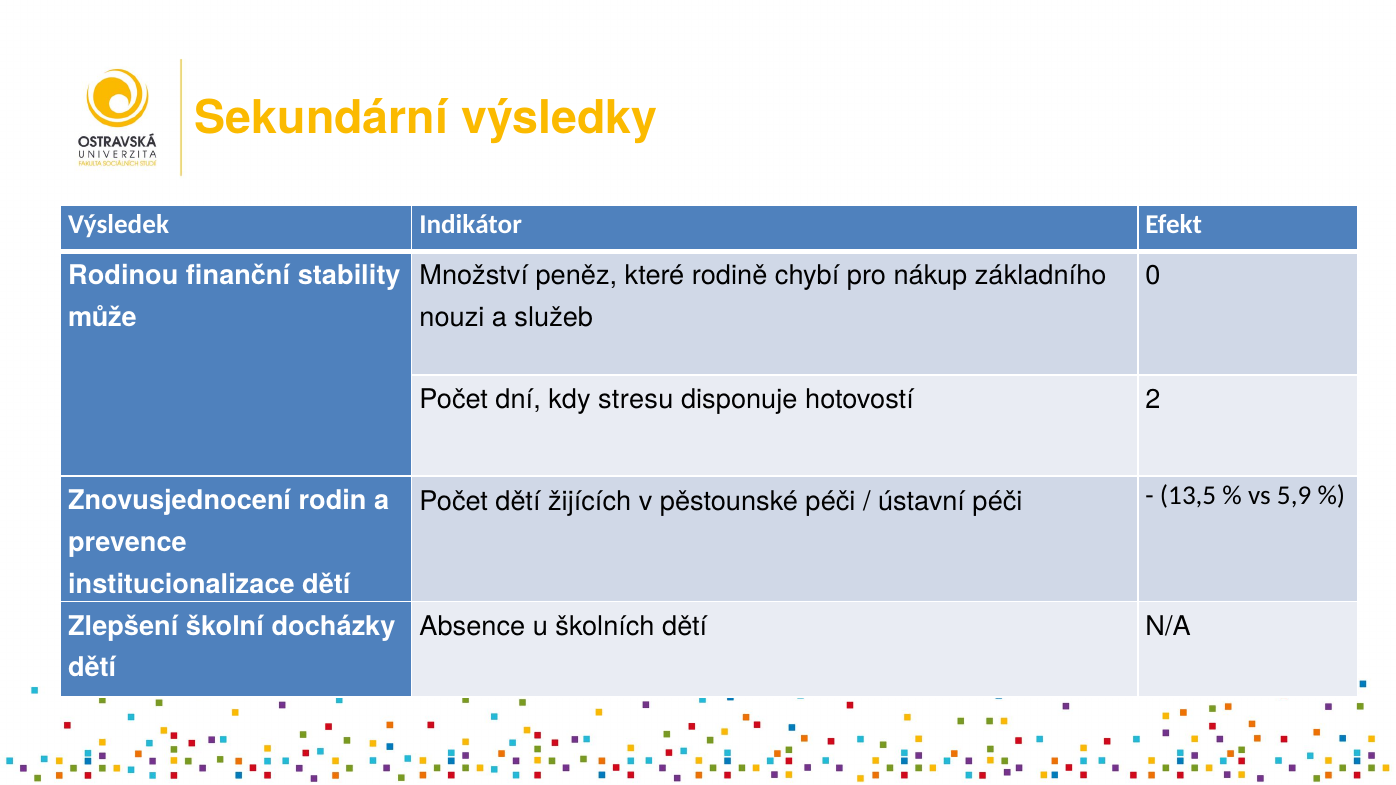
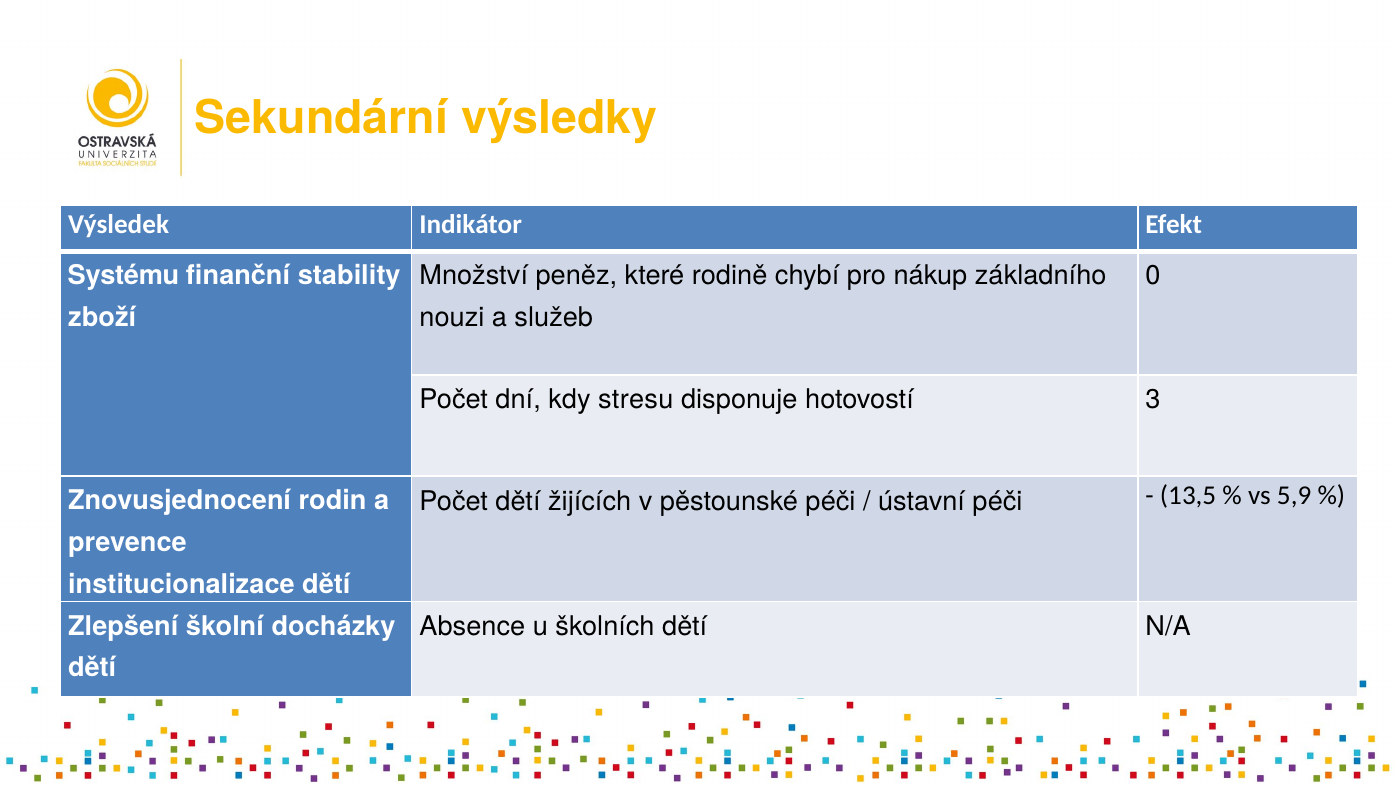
Rodinou: Rodinou -> Systému (123, 276)
může: může -> zboží (102, 317)
2: 2 -> 3 (1153, 400)
